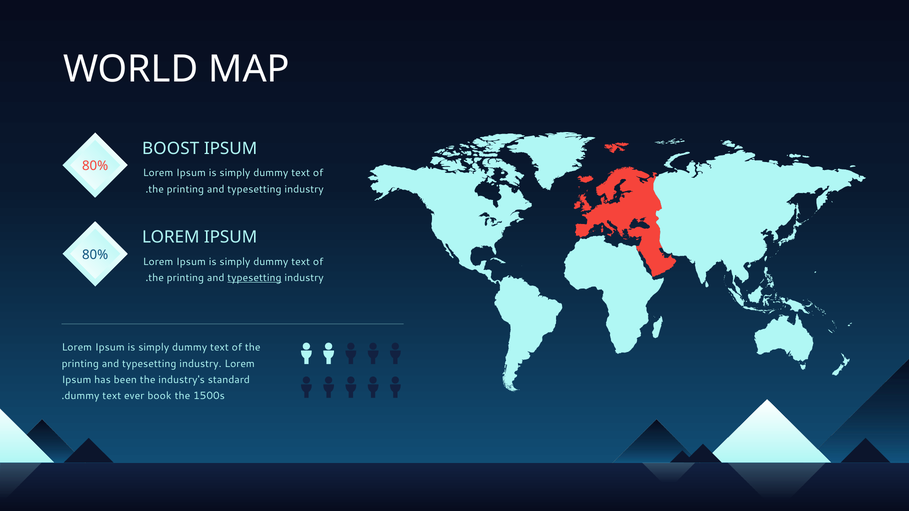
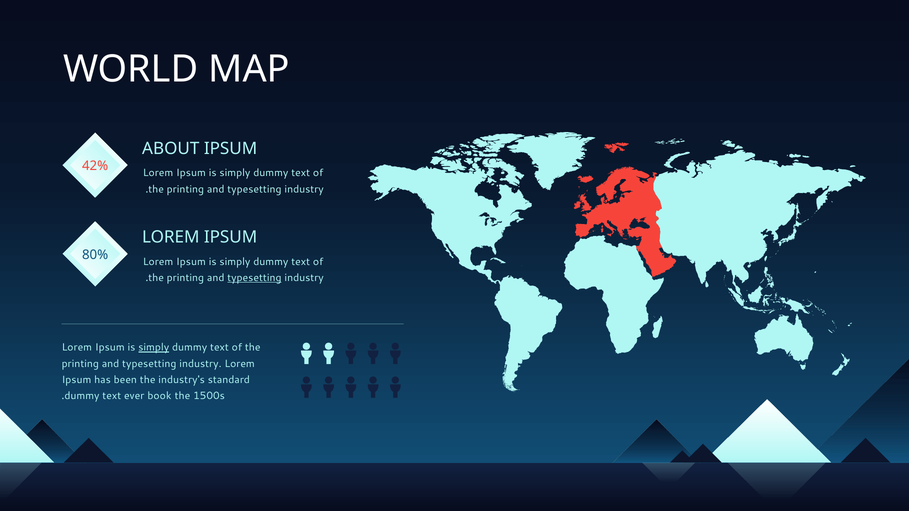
BOOST: BOOST -> ABOUT (171, 148)
80%: 80% -> 42% (95, 166)
simply underline: none -> present (154, 348)
